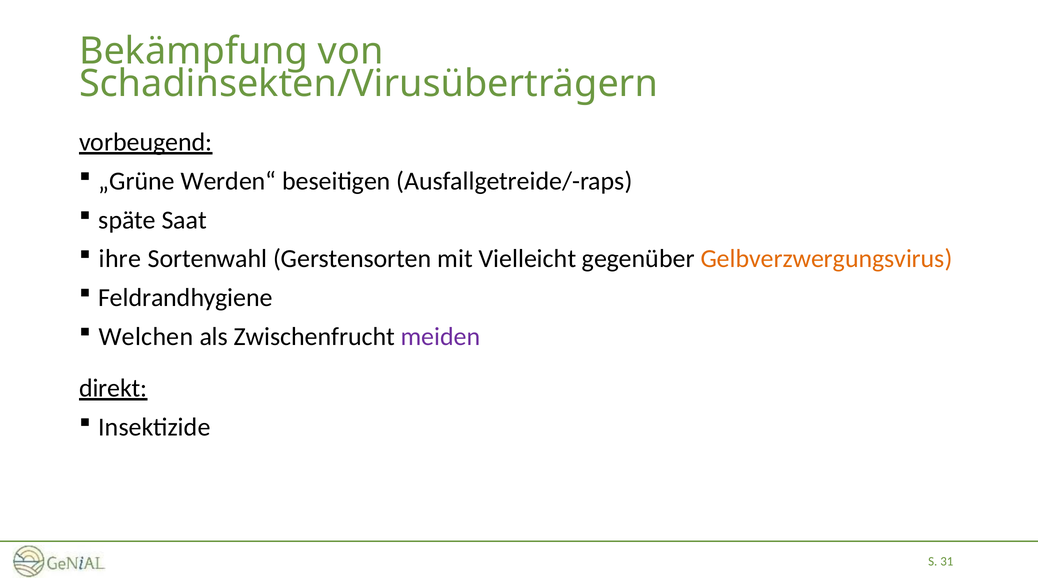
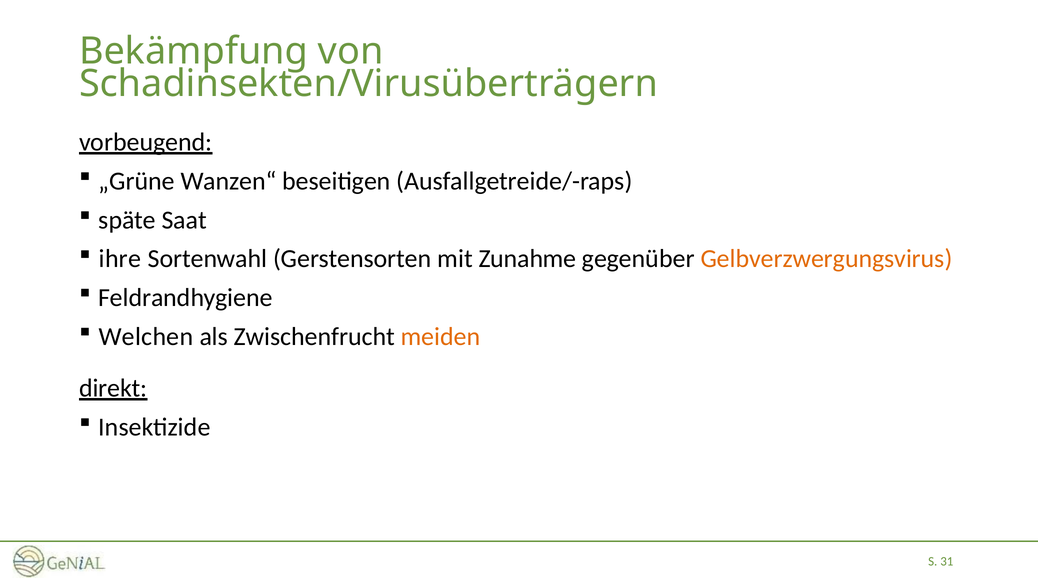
Werden“: Werden“ -> Wanzen“ (228, 181)
Vielleicht: Vielleicht -> Zunahme (527, 259)
meiden colour: purple -> orange (441, 336)
